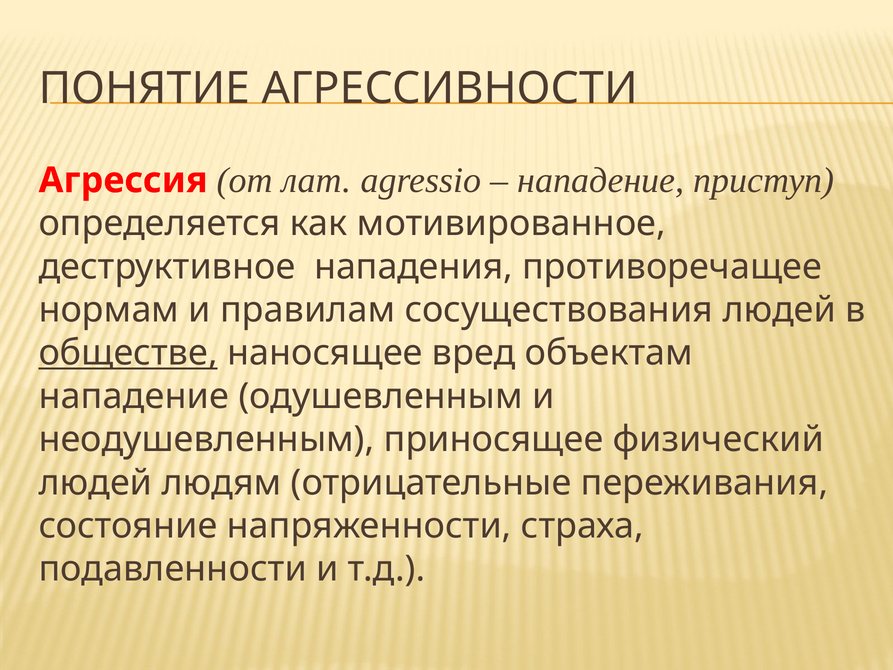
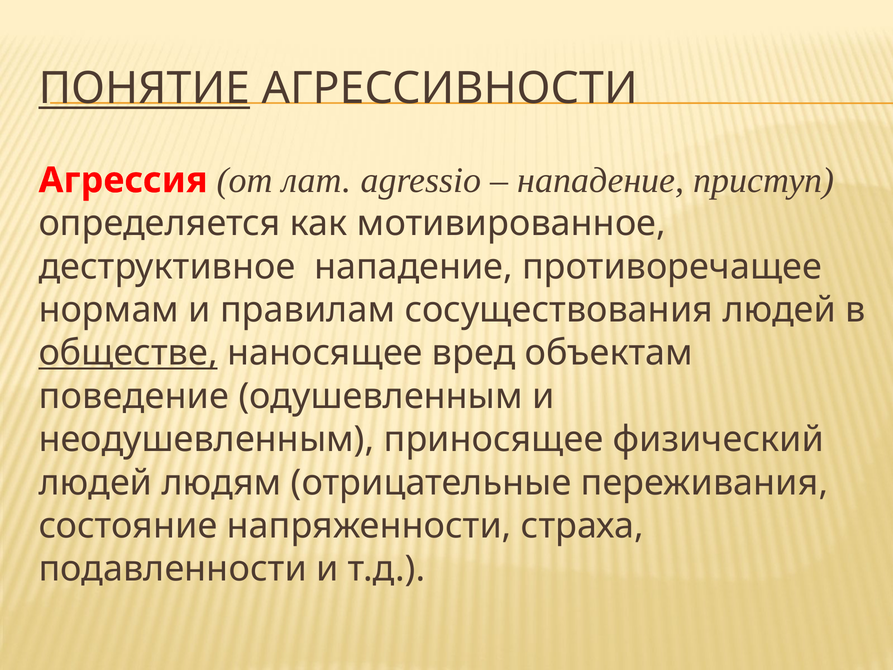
ПОНЯТИЕ underline: none -> present (144, 89)
деструктивное нападения: нападения -> нападение (413, 267)
нападение: нападение -> поведение (134, 396)
